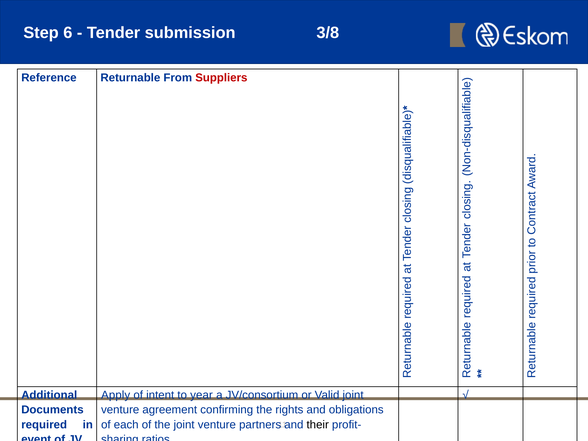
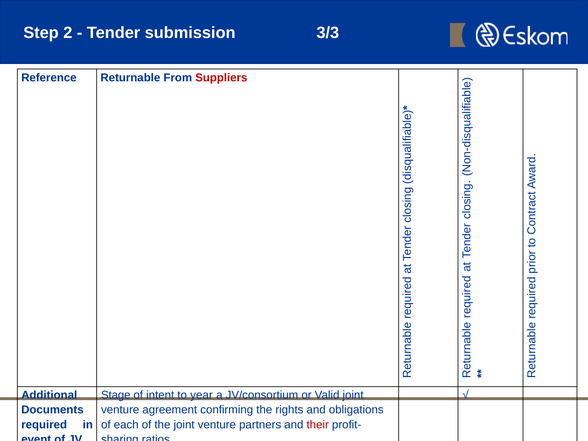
6: 6 -> 2 (68, 33)
3/8: 3/8 -> 3/3 (328, 33)
Apply: Apply -> Stage (116, 395)
their colour: black -> red (318, 425)
